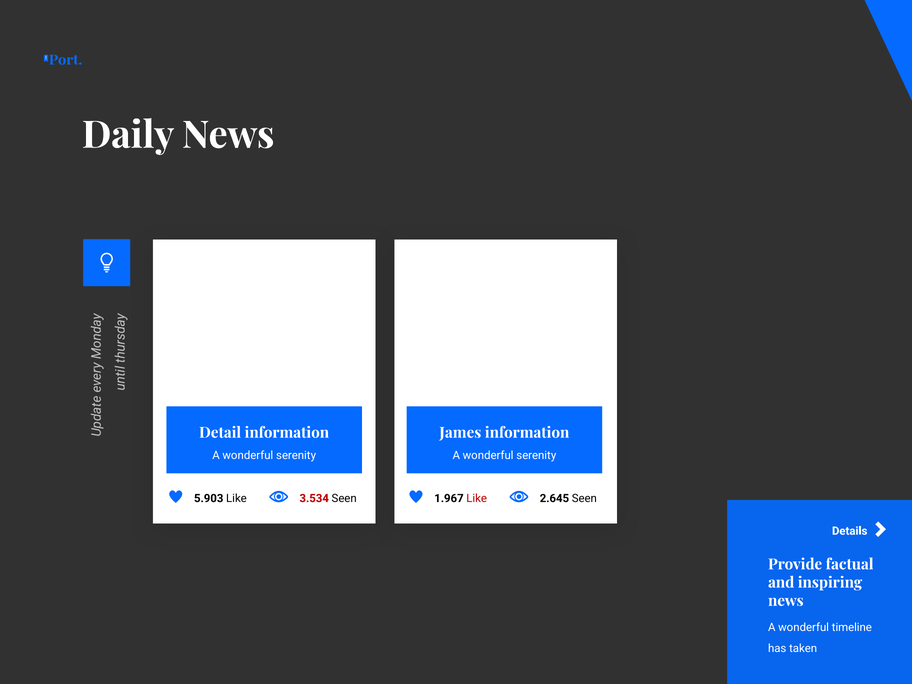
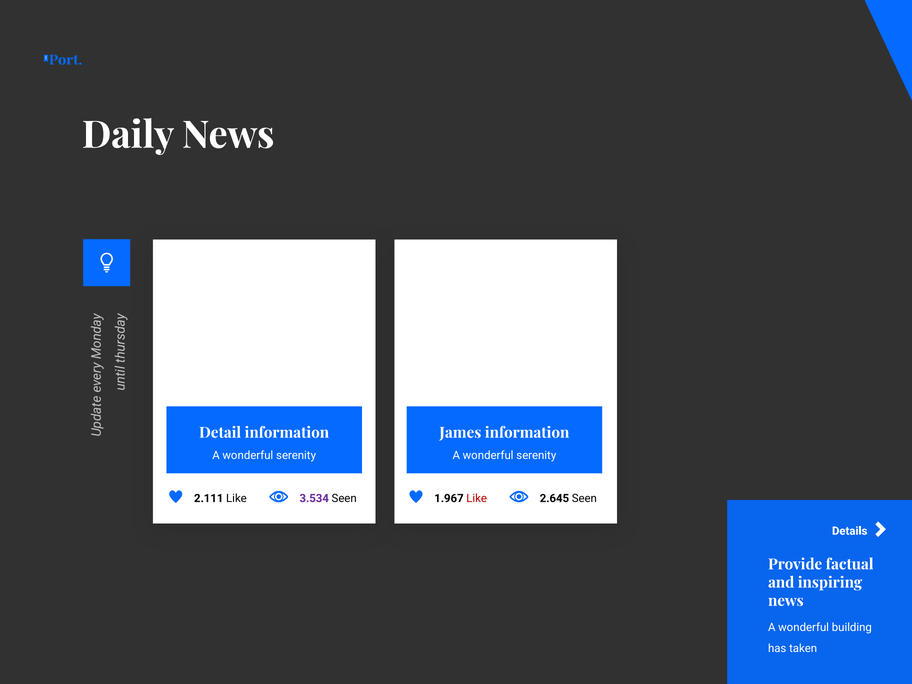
5.903: 5.903 -> 2.111 (209, 498)
3.534 colour: red -> purple (314, 498)
timeline: timeline -> building (852, 628)
